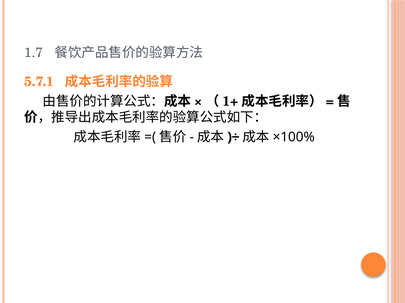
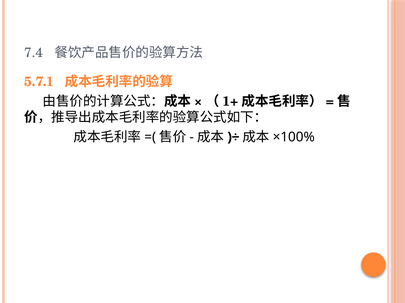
1.7: 1.7 -> 7.4 (34, 53)
